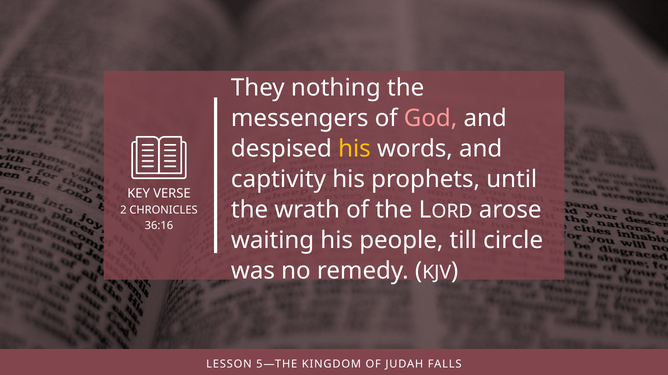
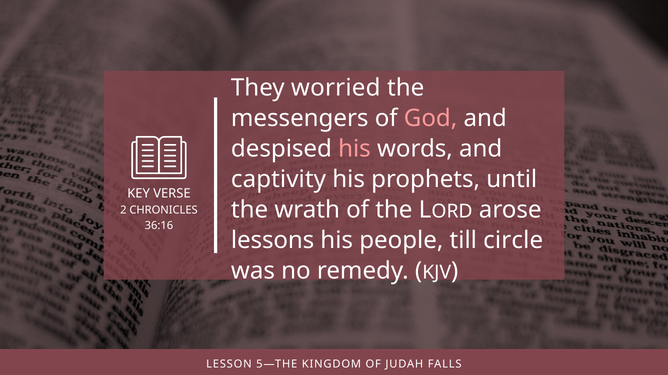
nothing: nothing -> worried (336, 88)
his colour: yellow -> pink (354, 149)
waiting: waiting -> lessons (273, 241)
